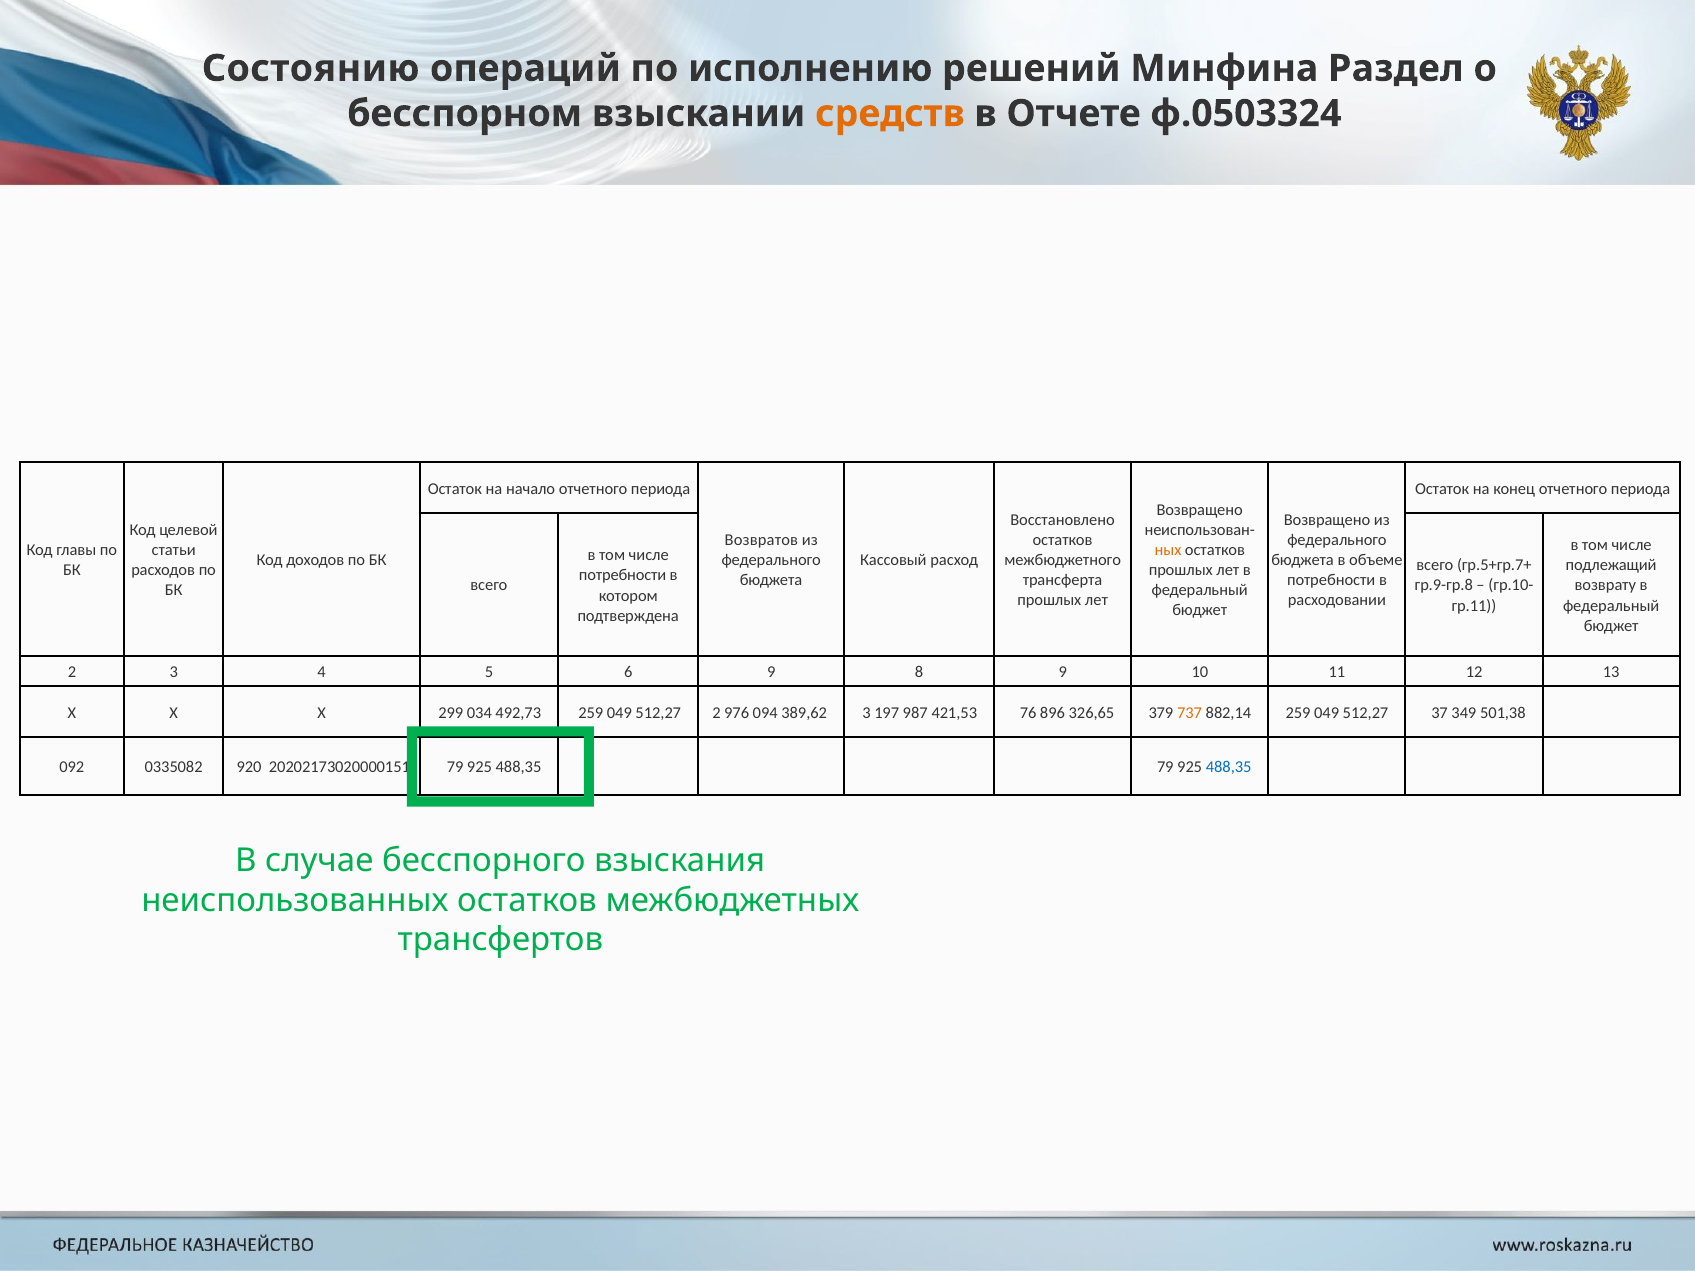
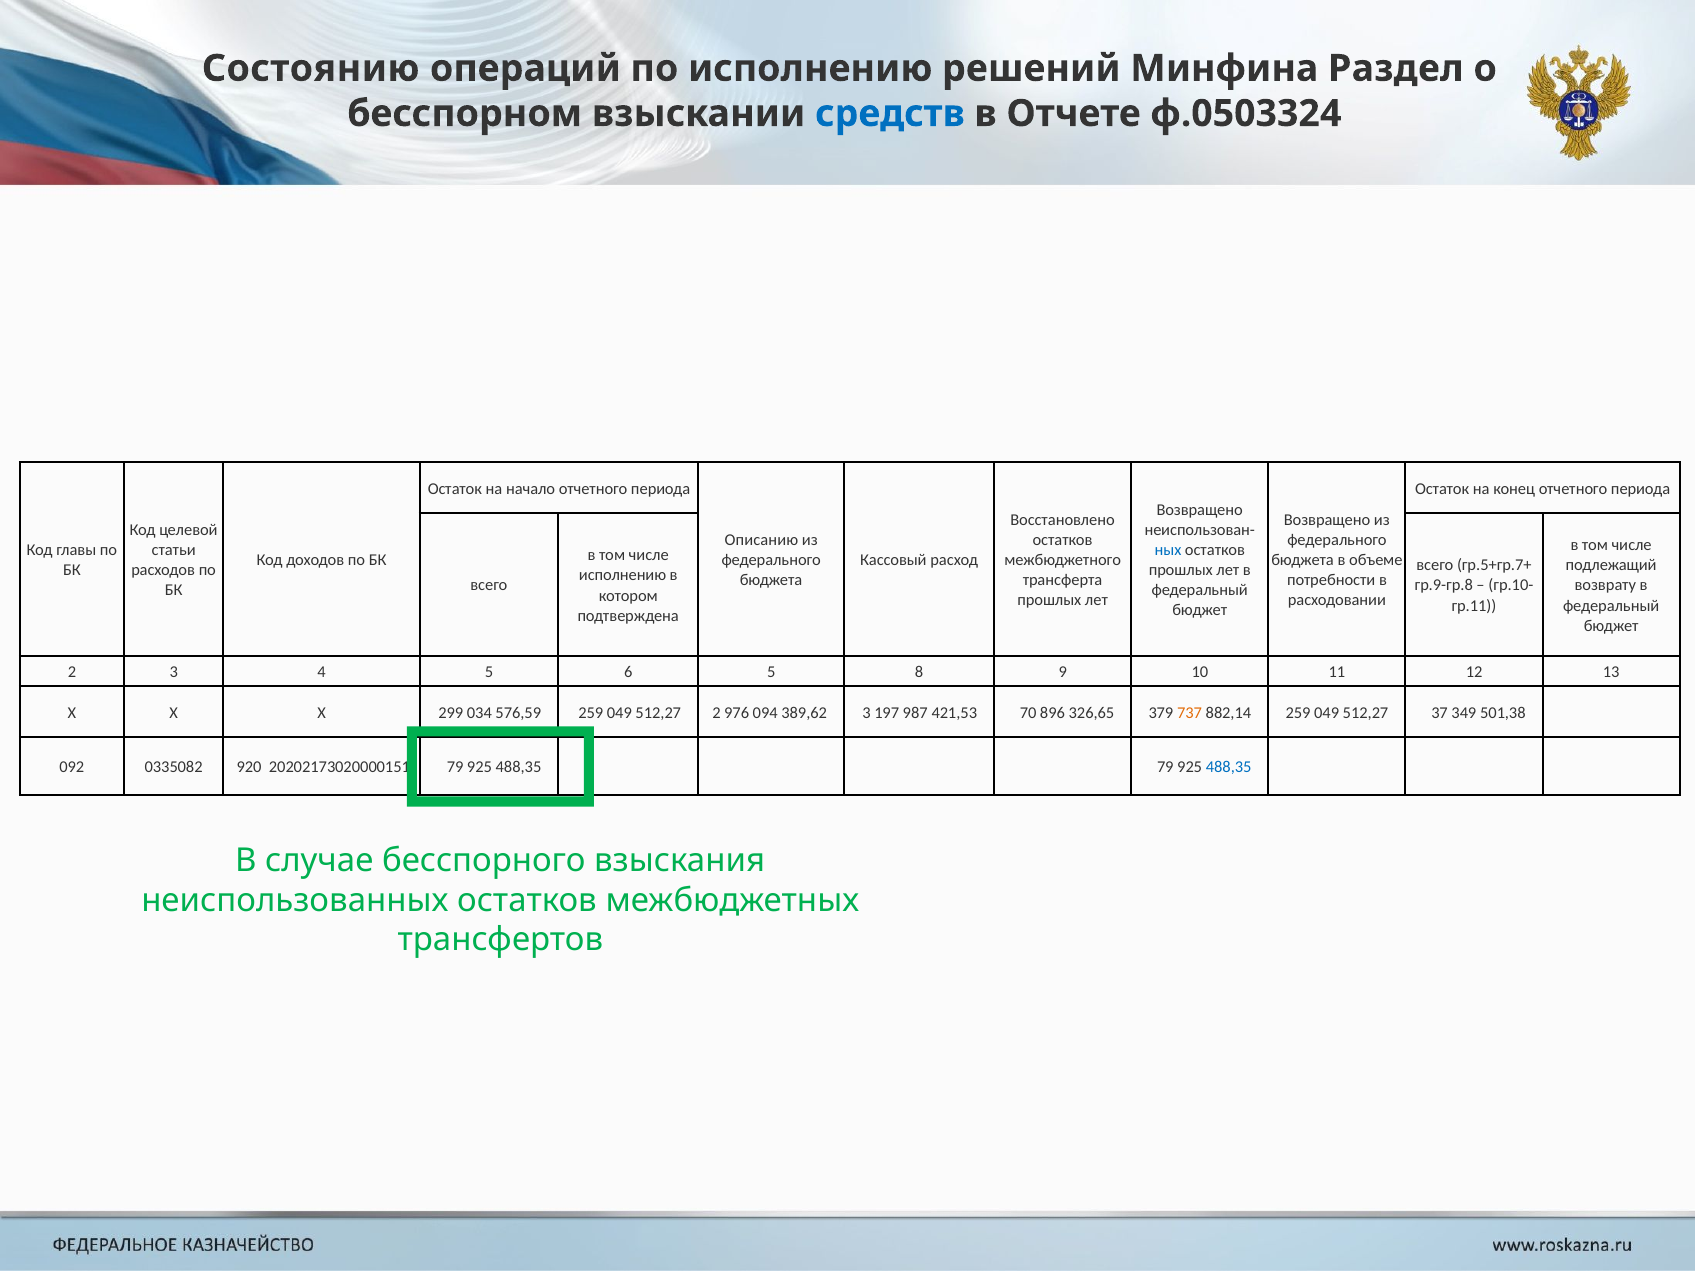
средств colour: orange -> blue (890, 114)
Возвратов: Возвратов -> Описанию (761, 540)
ных colour: orange -> blue (1168, 550)
потребности: потребности -> исполнению (623, 576)
6 9: 9 -> 5 (771, 672)
492,73: 492,73 -> 576,59 (518, 713)
76: 76 -> 70 (1028, 713)
